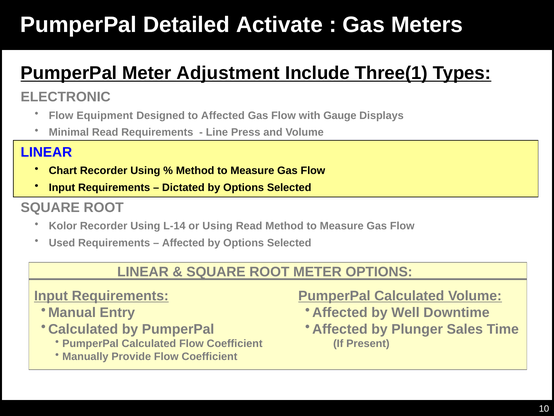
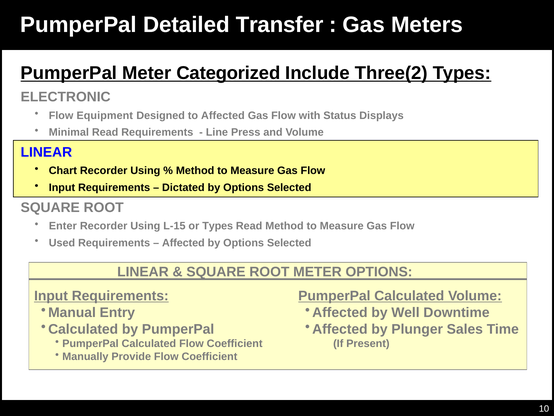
Activate: Activate -> Transfer (280, 25)
Adjustment: Adjustment -> Categorized (228, 73)
Three(1: Three(1 -> Three(2 (391, 73)
Gauge: Gauge -> Status (340, 115)
Kolor: Kolor -> Enter (63, 226)
L-14: L-14 -> L-15 (174, 226)
or Using: Using -> Types (218, 226)
